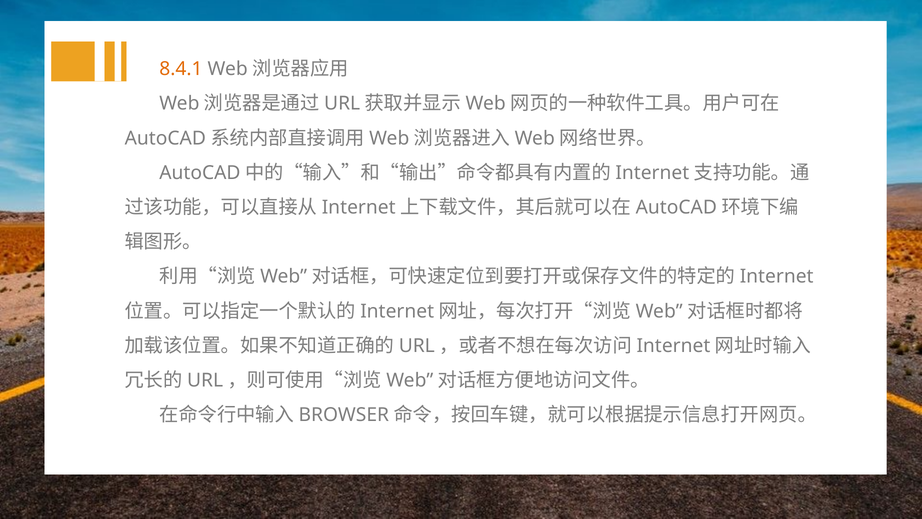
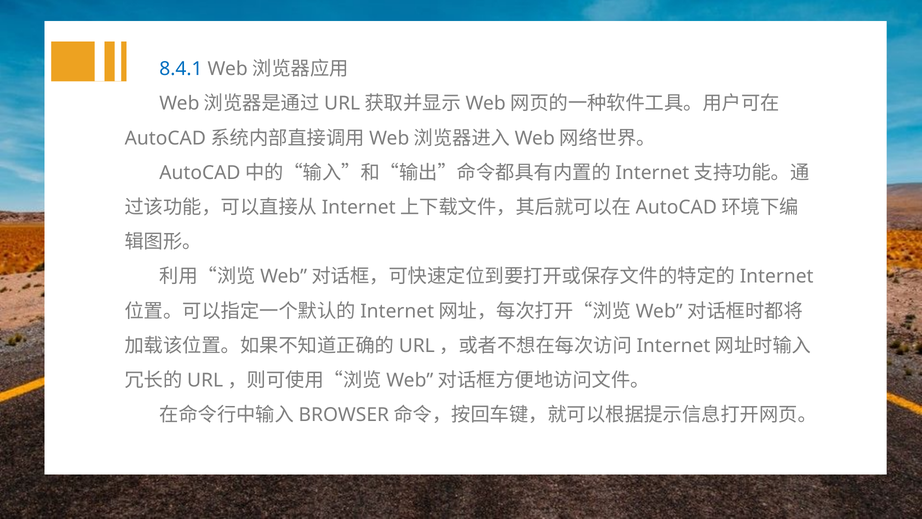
8.4.1 colour: orange -> blue (181, 69)
